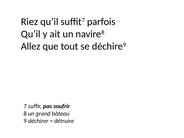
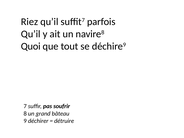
Allez: Allez -> Quoi (31, 46)
